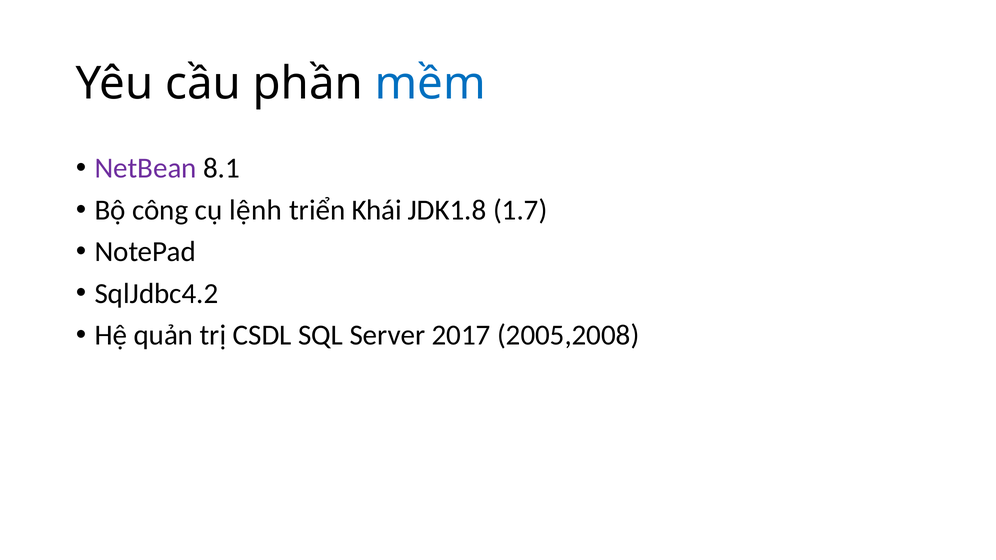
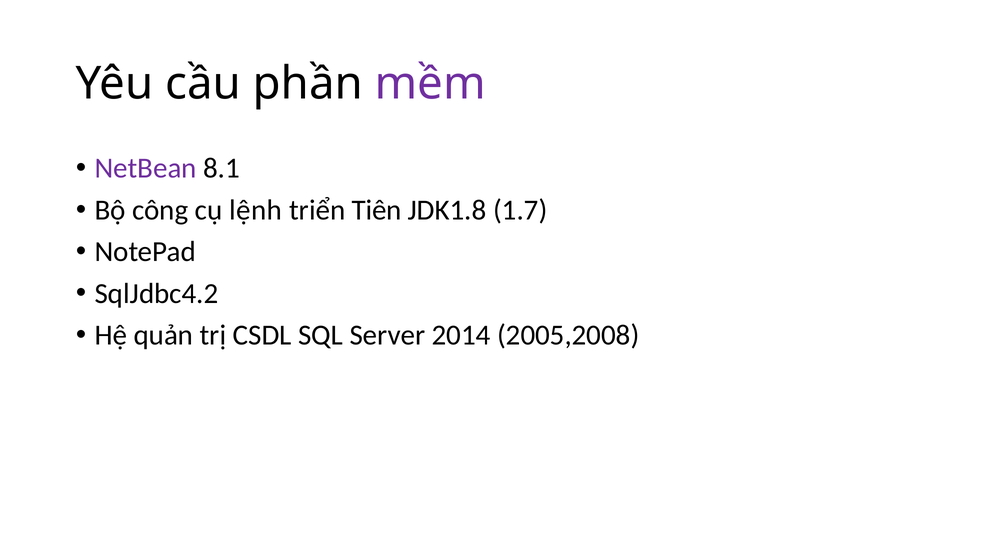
mềm colour: blue -> purple (430, 84)
Khái: Khái -> Tiên (377, 210)
2017: 2017 -> 2014 (461, 335)
